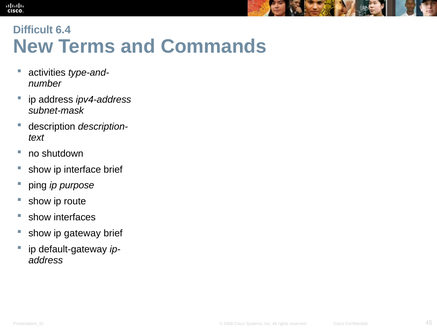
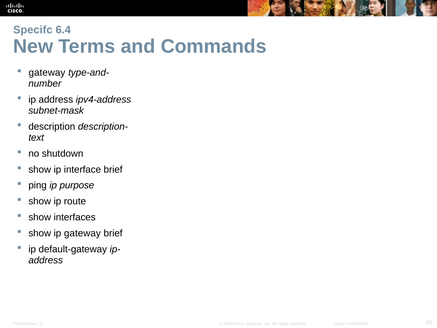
Difficult: Difficult -> Specifc (33, 30)
activities: activities -> gateway (47, 73)
